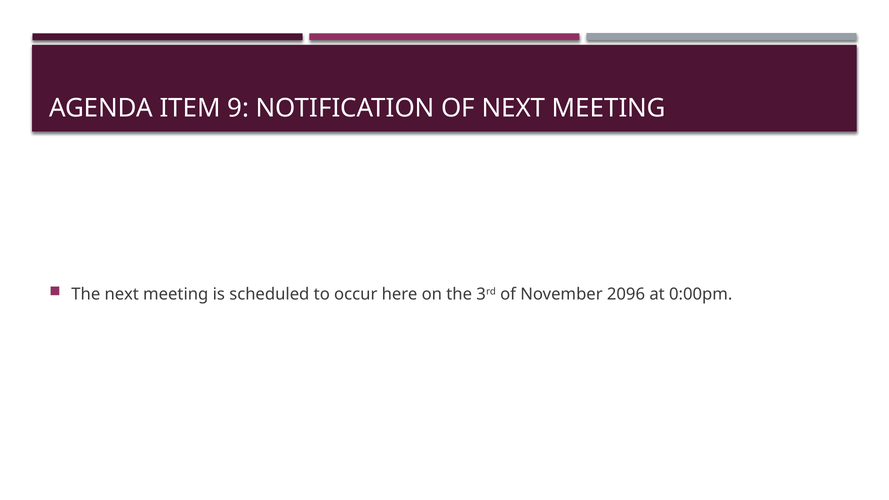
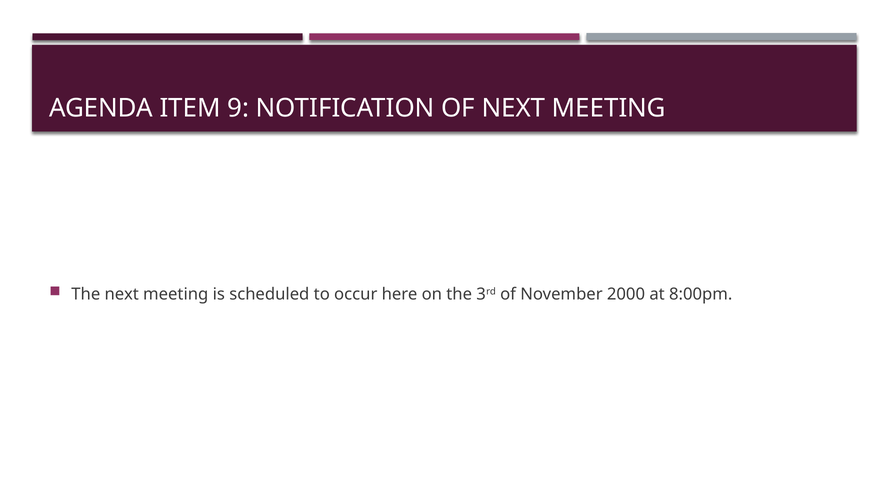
2096: 2096 -> 2000 (626, 294)
0:00pm: 0:00pm -> 8:00pm (701, 294)
